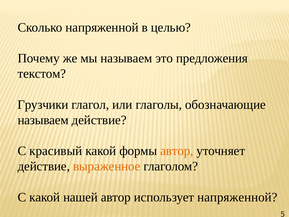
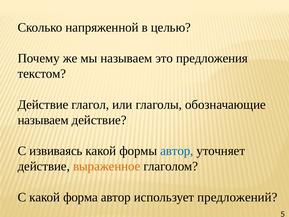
Грузчики: Грузчики -> Действие (43, 104)
красивый: красивый -> извиваясь (56, 151)
автор colour: orange -> blue (177, 151)
нашей: нашей -> форма (81, 197)
использует напряженной: напряженной -> предложений (237, 197)
